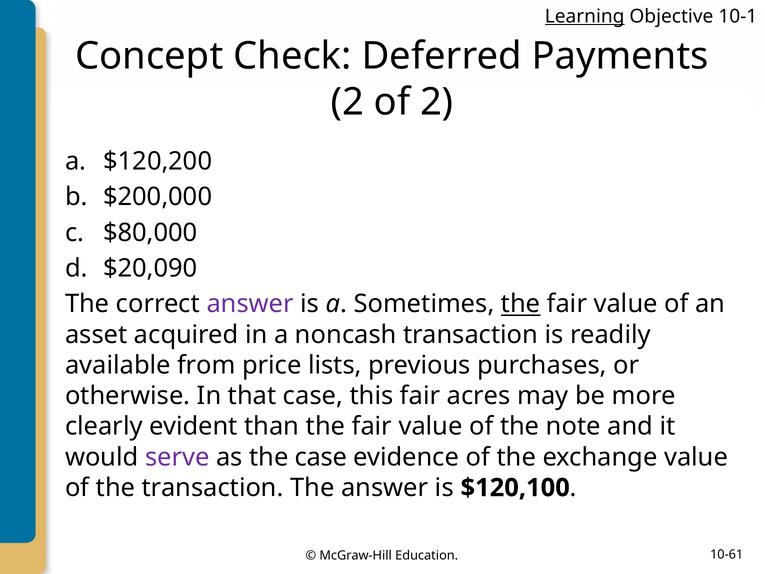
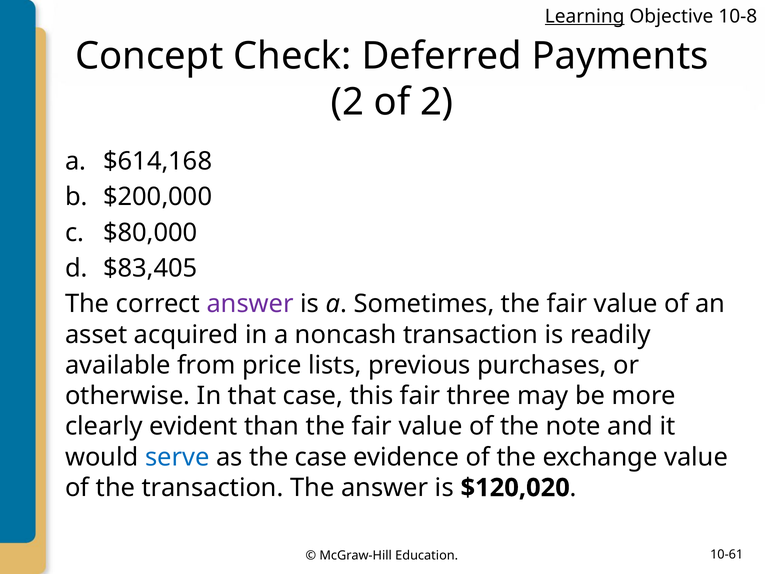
10-1: 10-1 -> 10-8 (738, 16)
$120,200: $120,200 -> $614,168 (158, 161)
$20,090: $20,090 -> $83,405 (150, 268)
the underline: present -> none (521, 304)
acres: acres -> three (479, 396)
serve colour: purple -> blue (177, 457)
$120,100: $120,100 -> $120,020 (515, 488)
